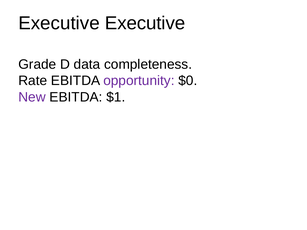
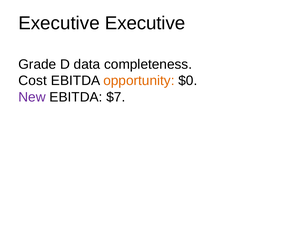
Rate: Rate -> Cost (33, 81)
opportunity colour: purple -> orange (139, 81)
$1: $1 -> $7 (116, 97)
